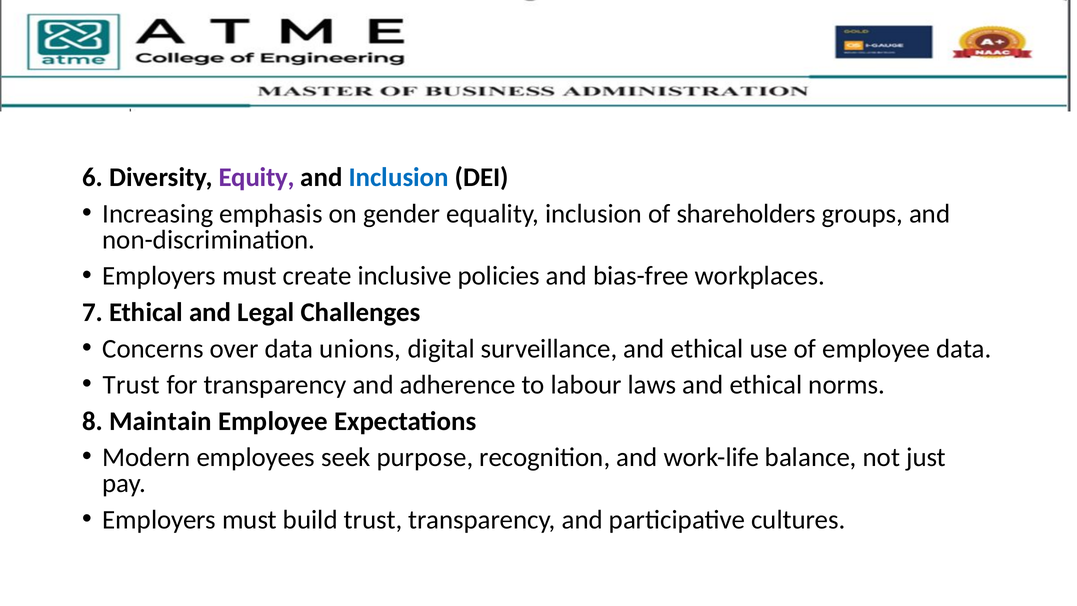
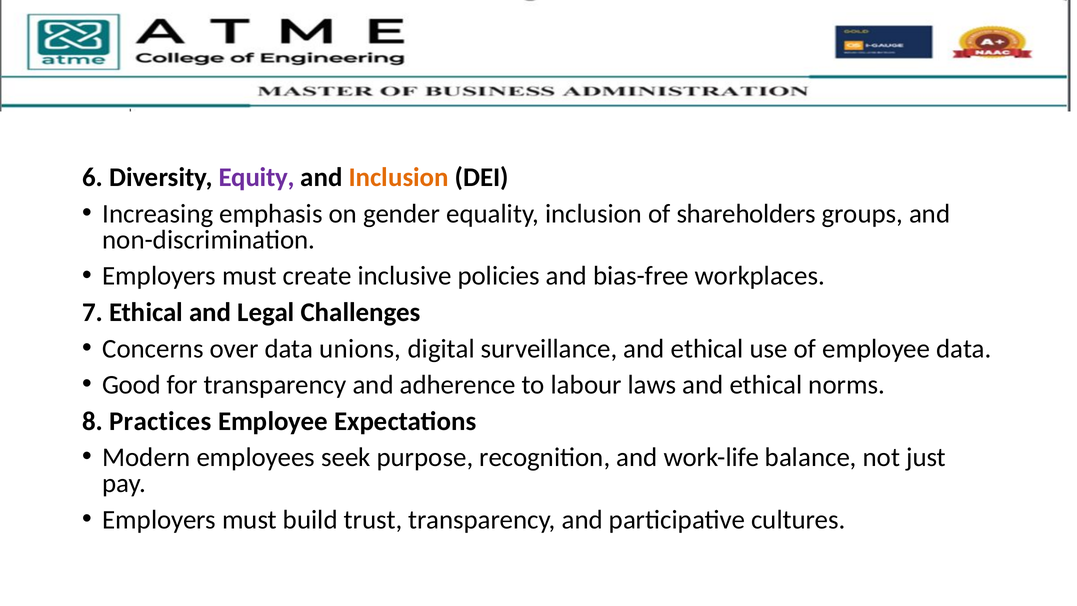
Inclusion colour: blue -> orange (399, 177)
Trust: Trust -> Good (132, 385)
Maintain: Maintain -> Practices (160, 421)
